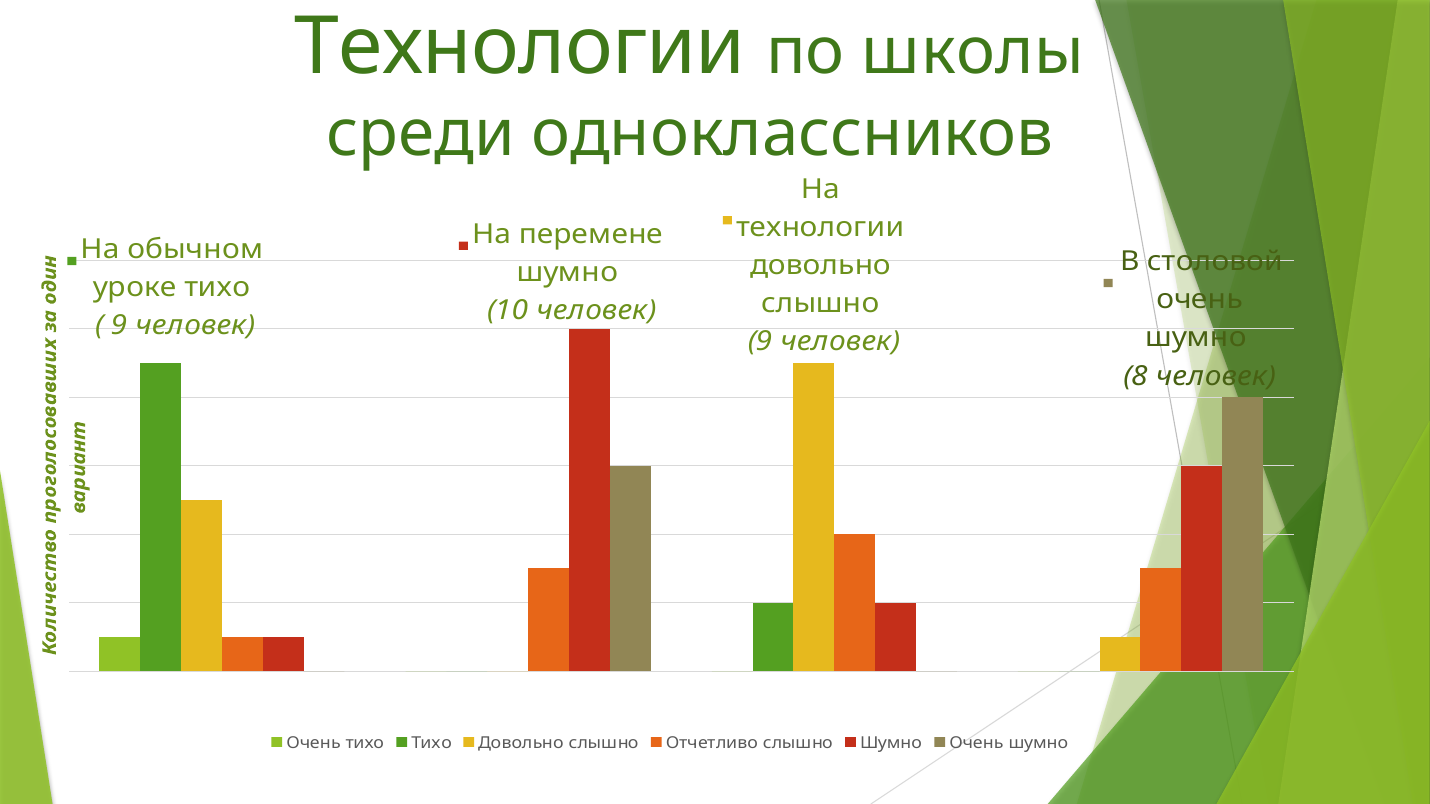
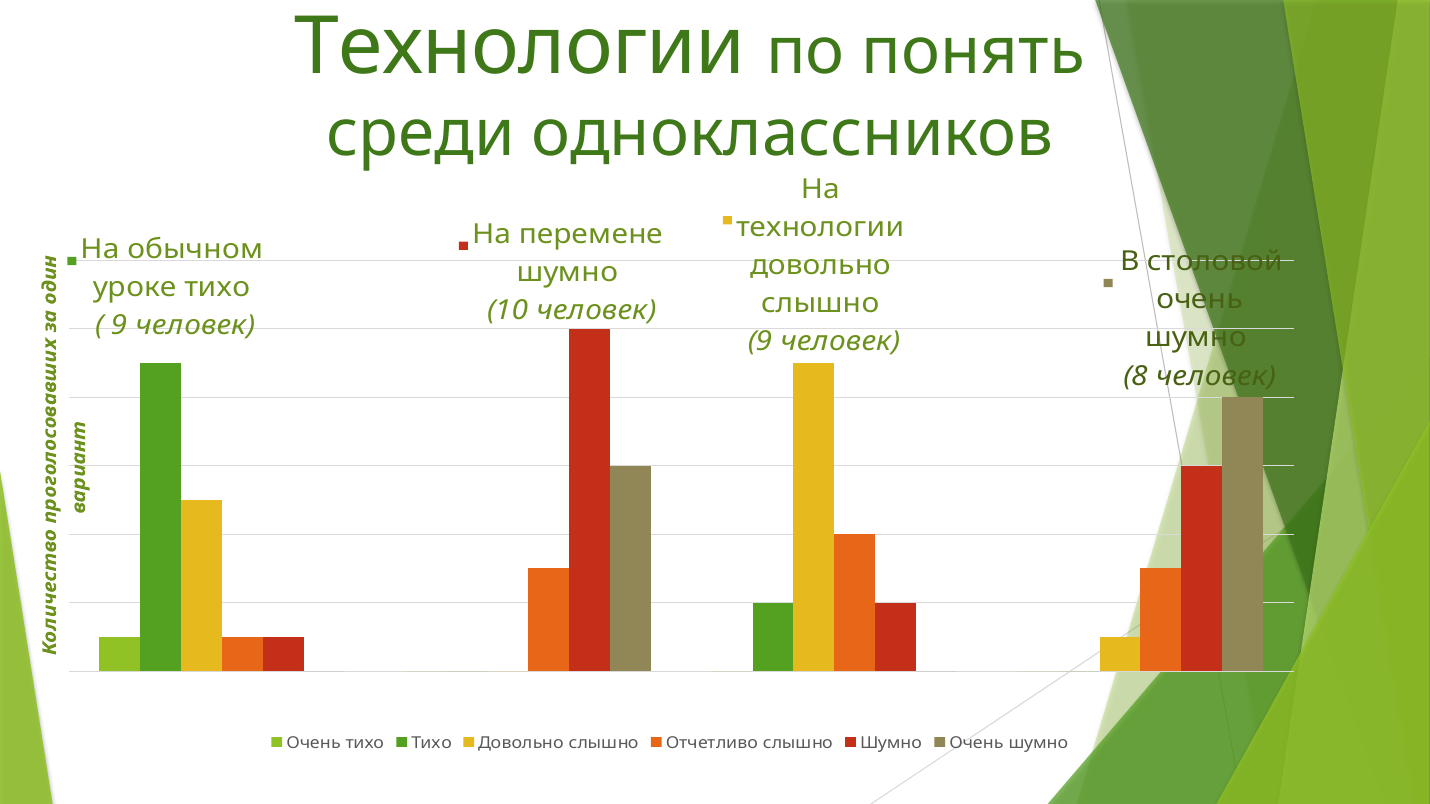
школы: школы -> понять (973, 52)
